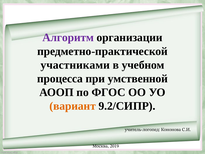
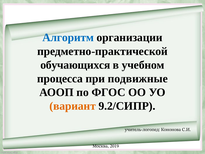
Алгоритм colour: purple -> blue (68, 38)
участниками: участниками -> обучающихся (75, 65)
умственной: умственной -> подвижные (138, 79)
